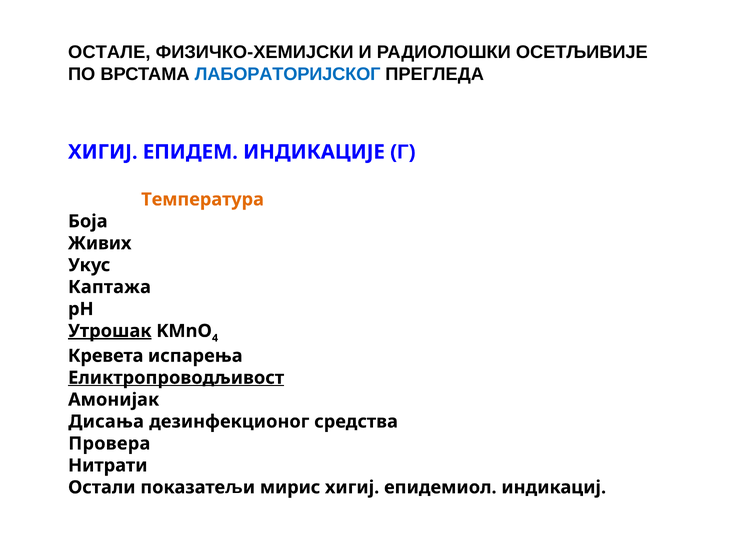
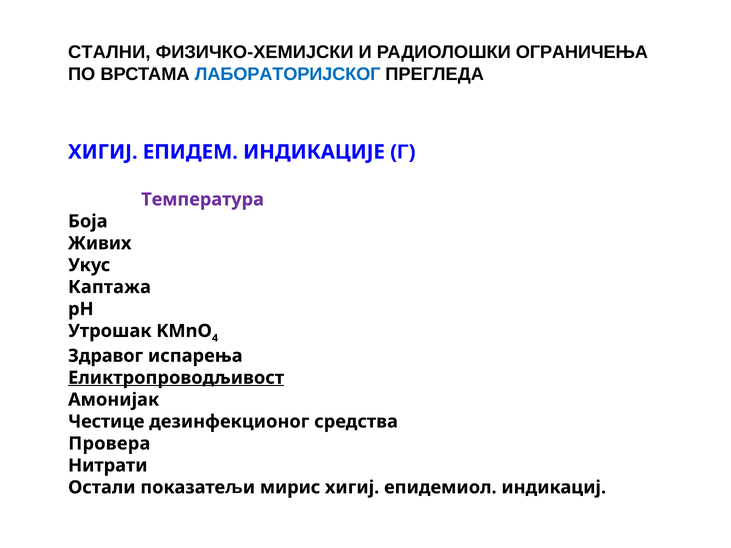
ОСТАЛЕ: ОСТАЛЕ -> СТАЛНИ (109, 52)
ОСЕТЉИВИЈЕ: ОСЕТЉИВИЈЕ -> ОГРАНИЧЕЊА (582, 52)
Температура colour: orange -> purple (203, 199)
Утрошак underline: present -> none (110, 331)
Кревета: Кревета -> Здравог (106, 356)
Дисања: Дисања -> Честице (106, 422)
